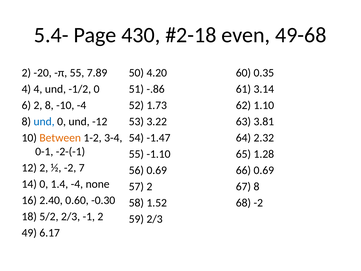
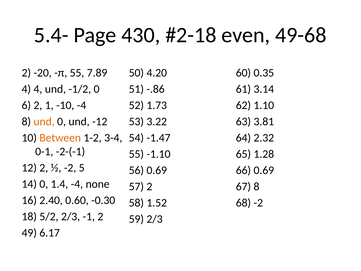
2 8: 8 -> 1 (49, 105)
und colour: blue -> orange (44, 121)
7: 7 -> 5 (82, 168)
